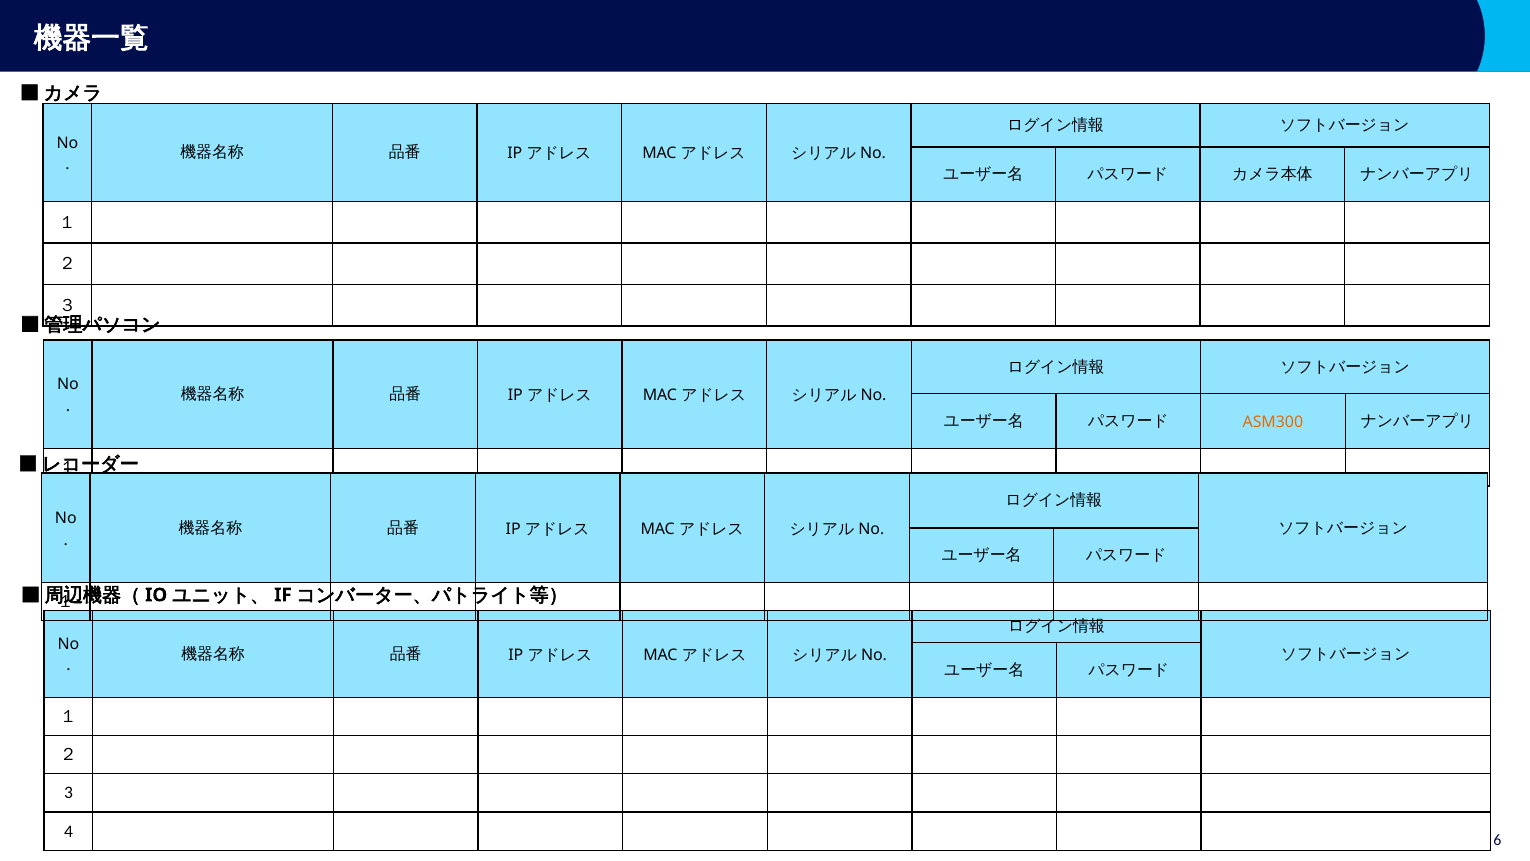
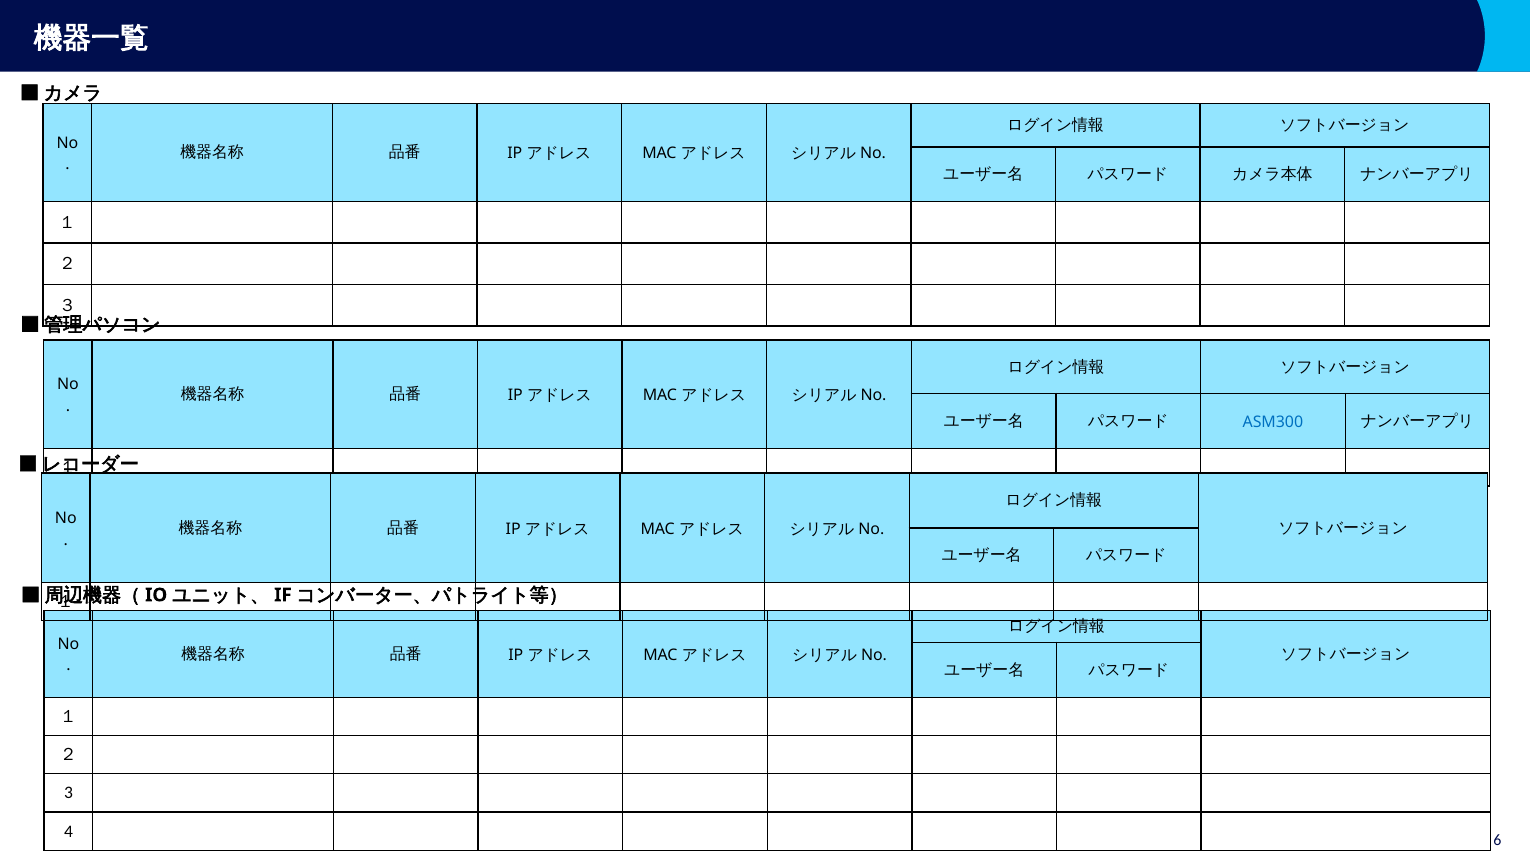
ASM300 colour: orange -> blue (1273, 422)
